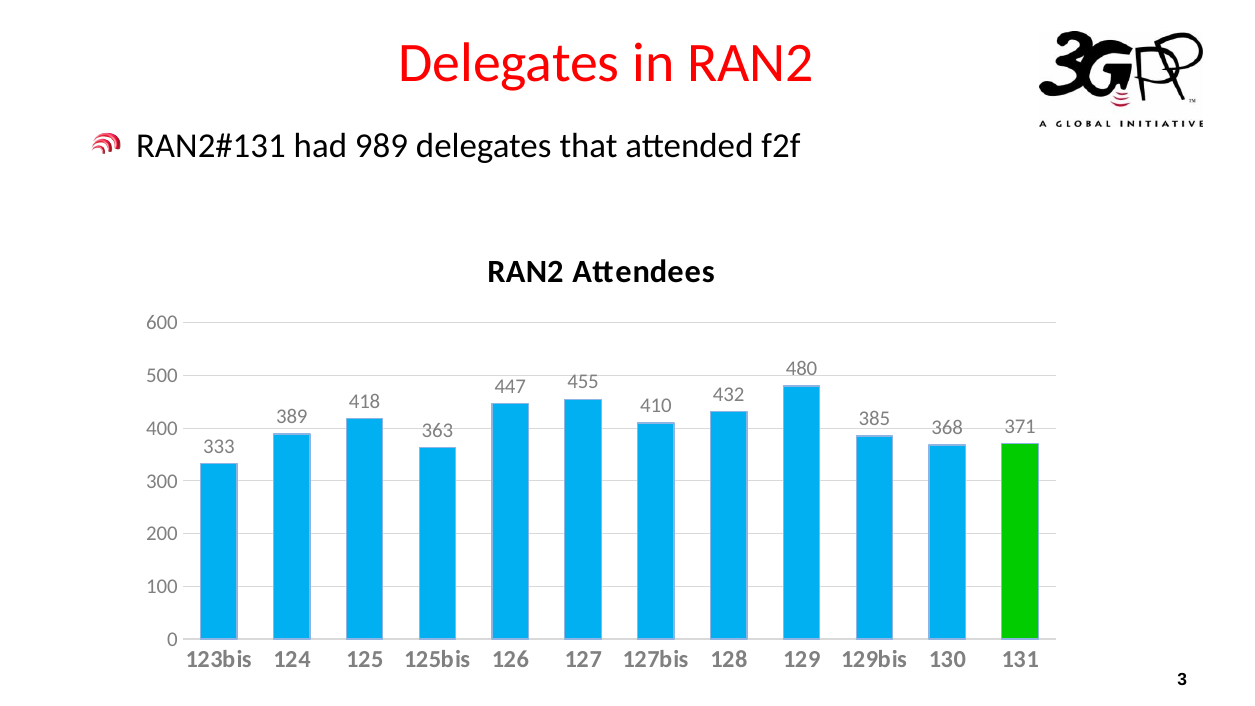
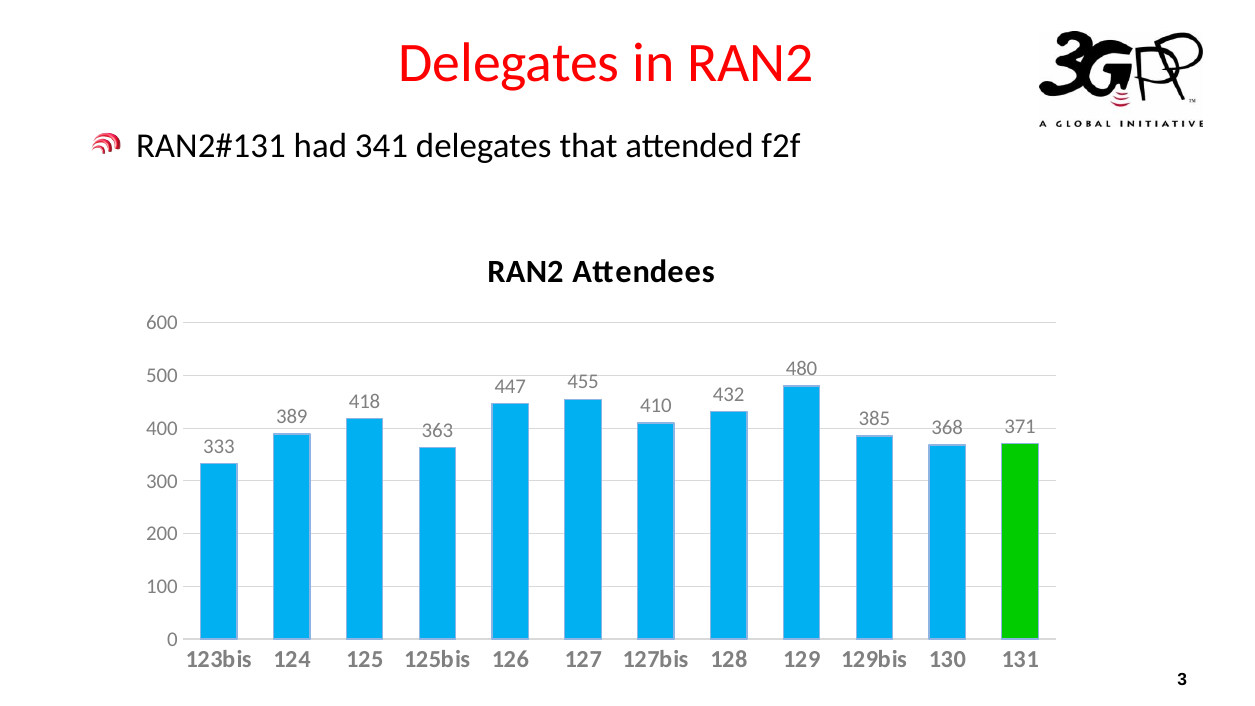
989: 989 -> 341 (381, 146)
